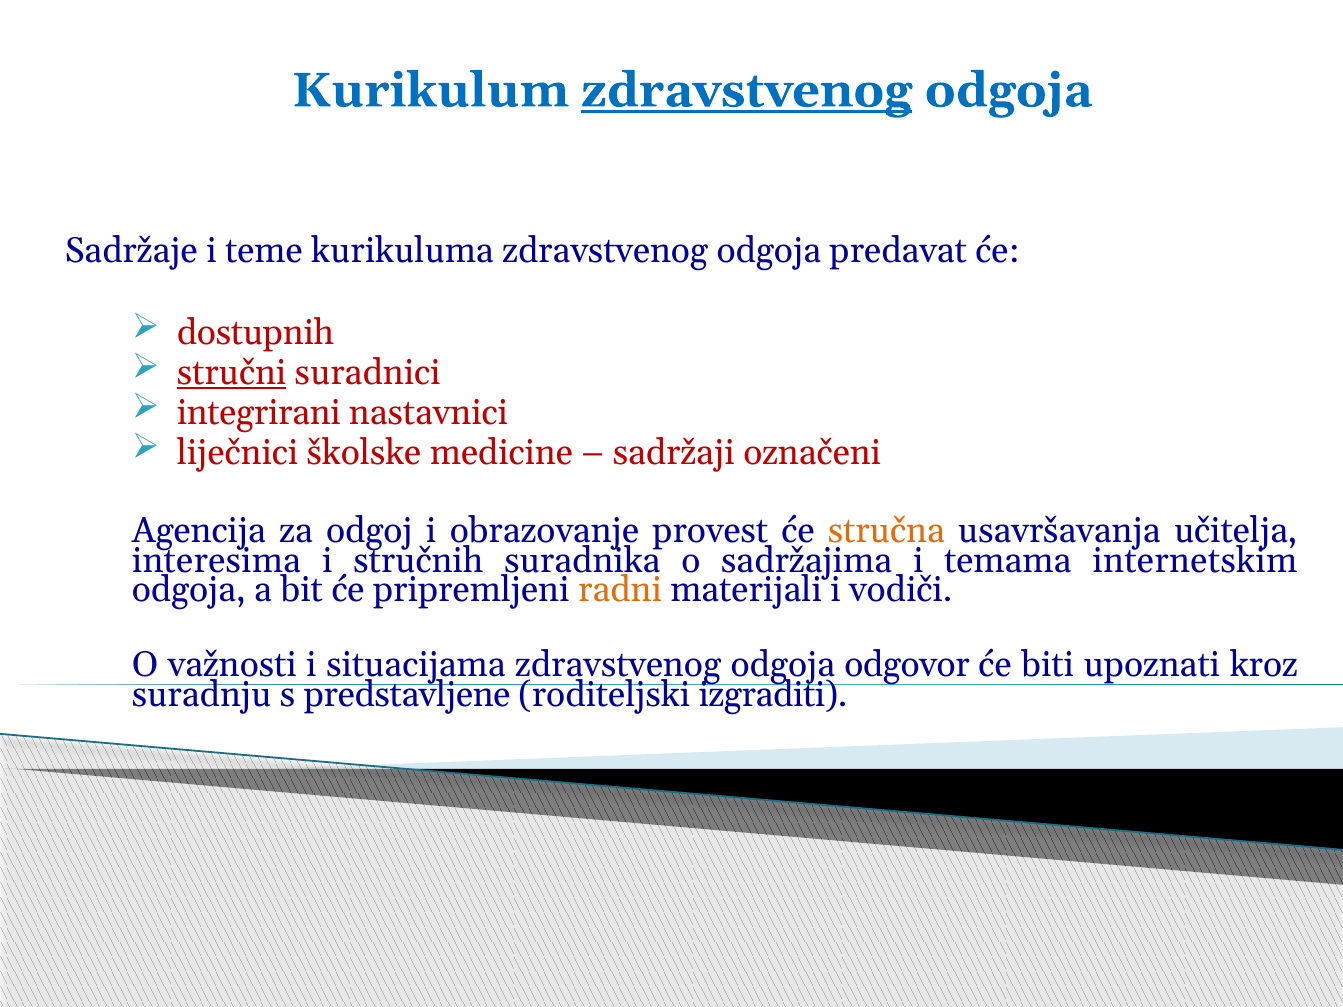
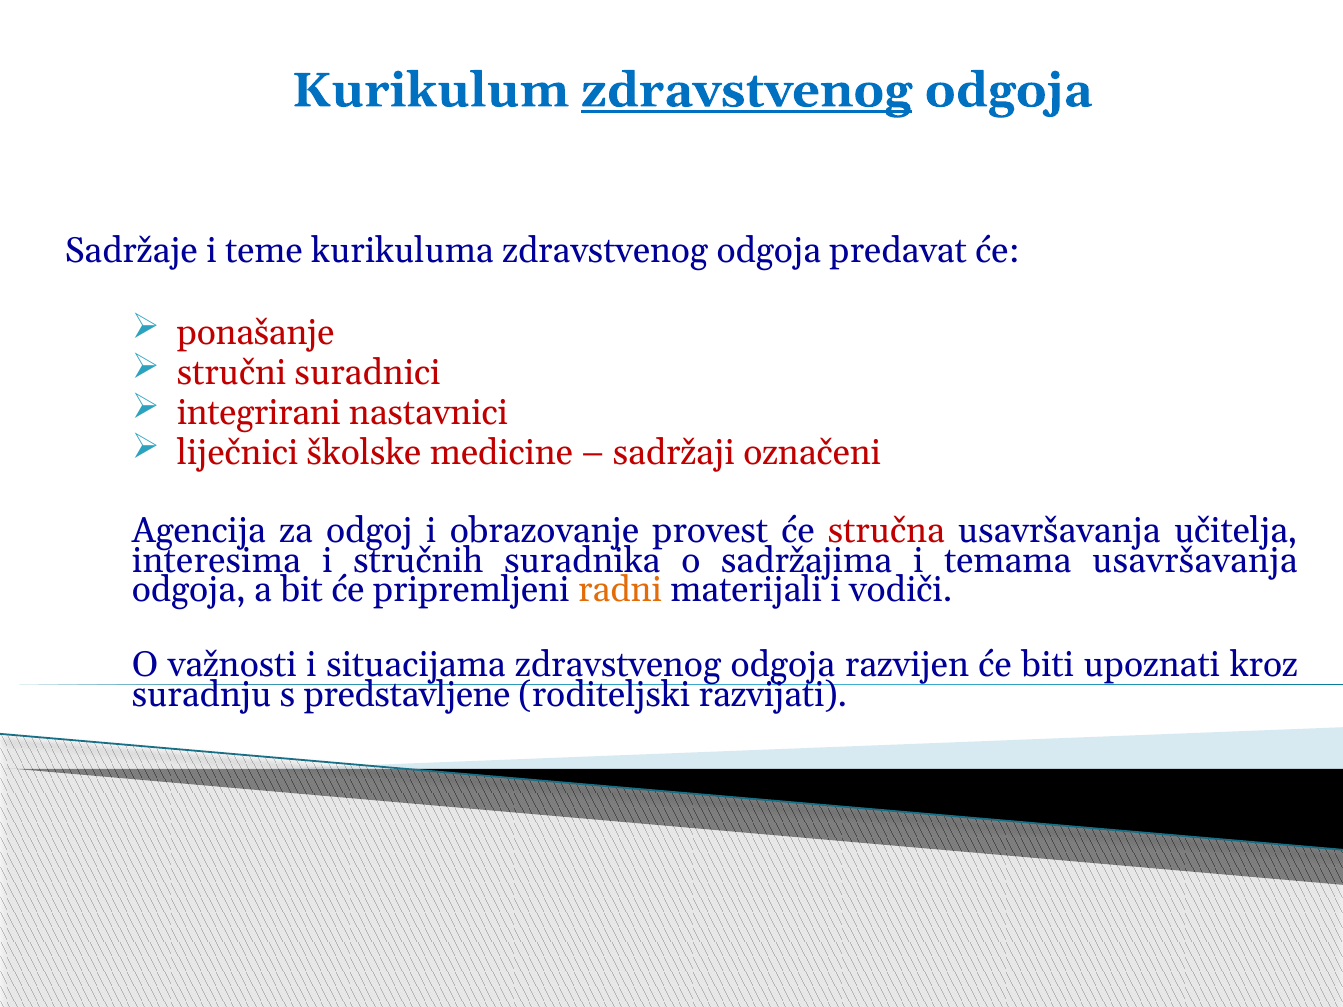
dostupnih: dostupnih -> ponašanje (256, 333)
stručni underline: present -> none (232, 373)
stručna colour: orange -> red (886, 531)
temama internetskim: internetskim -> usavršavanja (1195, 561)
odgovor: odgovor -> razvijen (907, 665)
izgraditi: izgraditi -> razvijati (773, 695)
